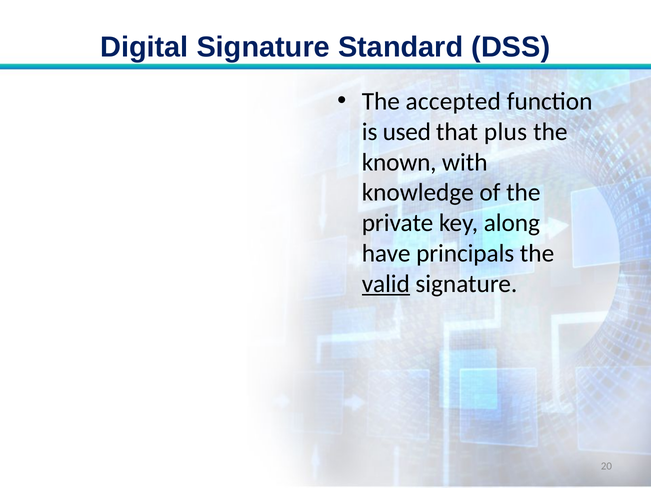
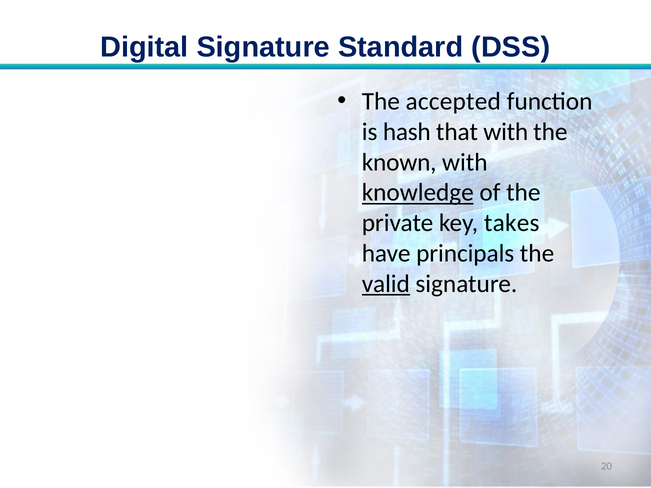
used: used -> hash (407, 132)
that plus: plus -> with (506, 132)
knowledge underline: none -> present (418, 193)
along: along -> takes (512, 223)
